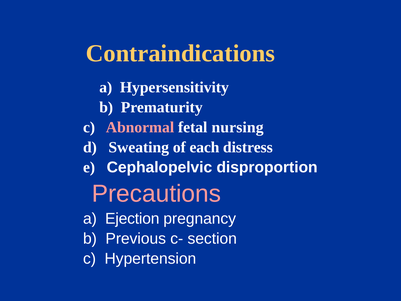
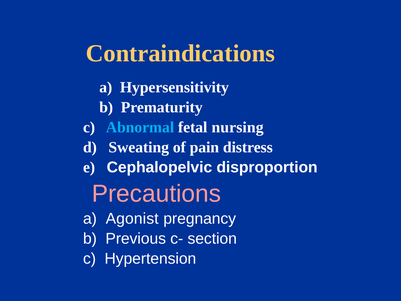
Abnormal colour: pink -> light blue (140, 127)
each: each -> pain (204, 147)
Ejection: Ejection -> Agonist (132, 218)
